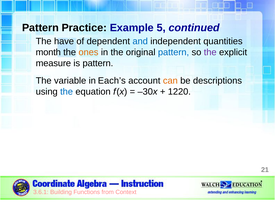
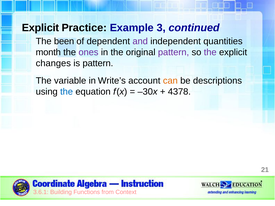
Pattern: Pattern -> Explicit (40, 28)
5: 5 -> 3 (161, 28)
have: have -> been (64, 41)
and colour: blue -> purple (140, 41)
ones colour: orange -> purple (88, 52)
pattern colour: blue -> purple (174, 52)
measure: measure -> changes (53, 63)
Each’s: Each’s -> Write’s (112, 81)
1220: 1220 -> 4378 (179, 92)
